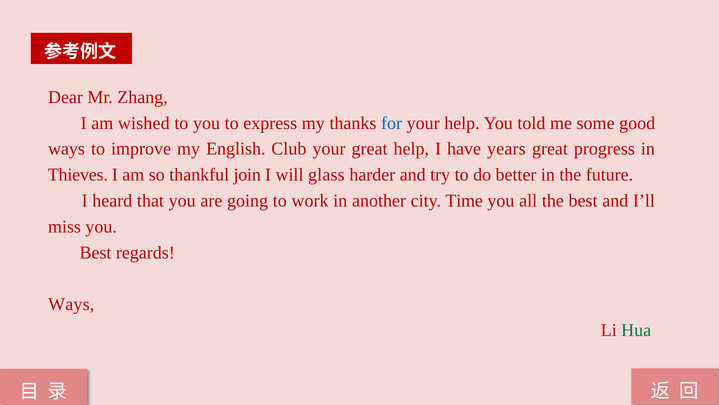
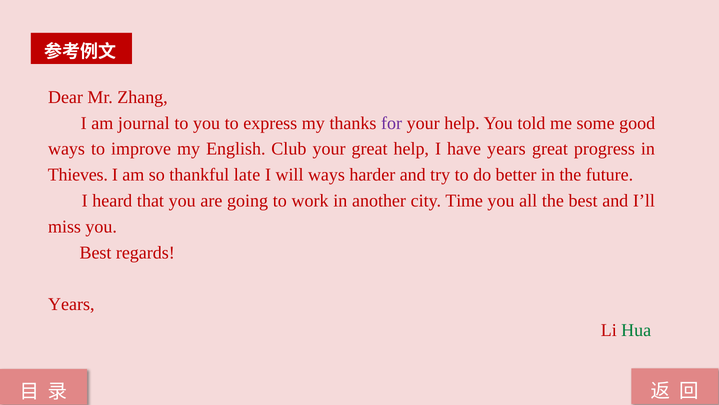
wished: wished -> journal (144, 123)
for colour: blue -> purple (392, 123)
join: join -> late (247, 175)
will glass: glass -> ways (326, 175)
Ways: Ways -> Years (71, 304)
